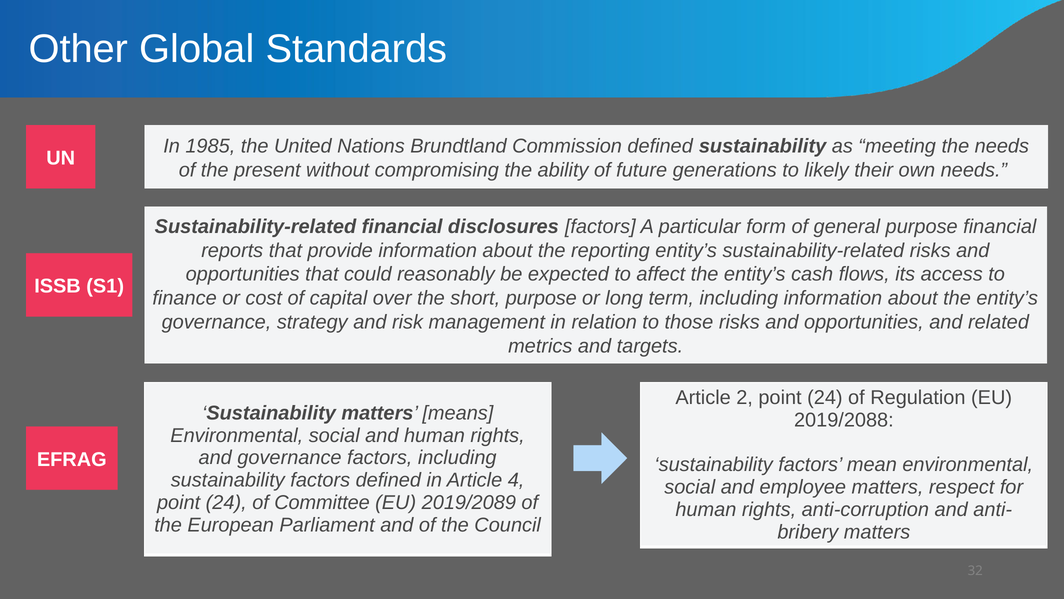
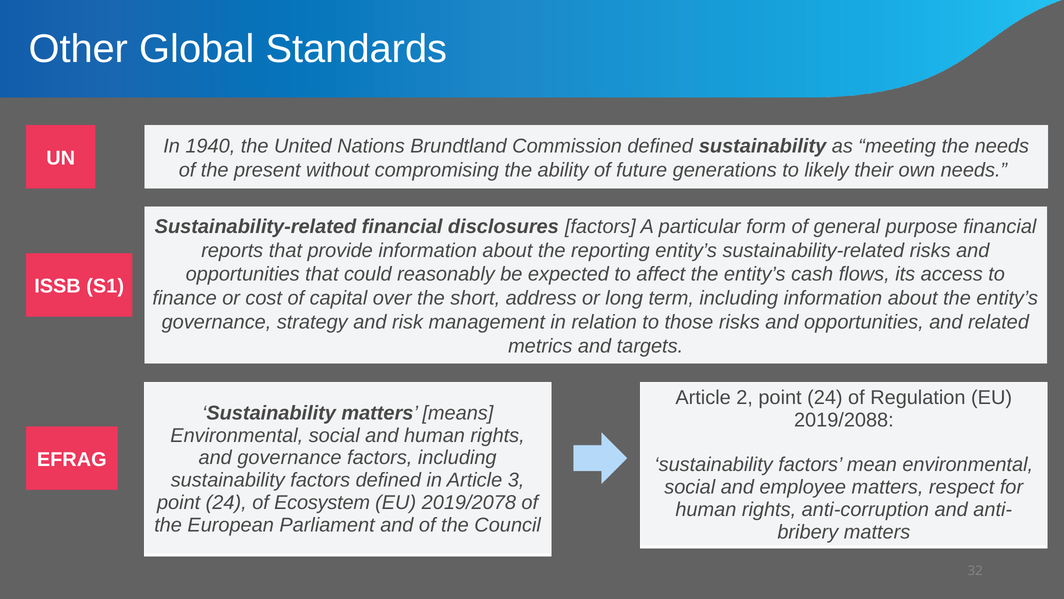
1985: 1985 -> 1940 (210, 146)
short purpose: purpose -> address (541, 298)
4: 4 -> 3 (516, 480)
Committee: Committee -> Ecosystem (322, 502)
2019/2089: 2019/2089 -> 2019/2078 (469, 502)
